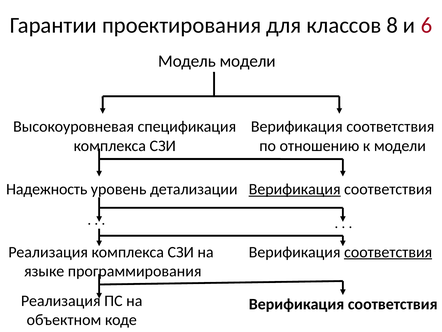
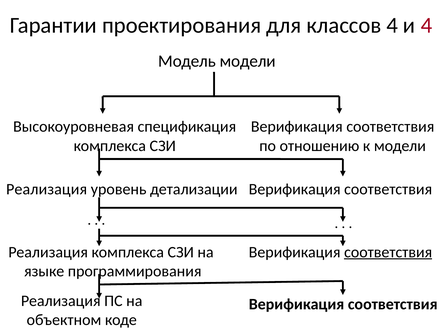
классов 8: 8 -> 4 (392, 25)
и 6: 6 -> 4 (426, 25)
Надежность: Надежность -> Реализация (47, 189)
Верификация underline: present -> none (295, 189)
